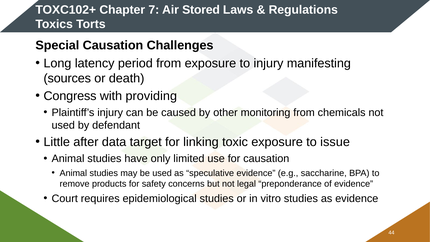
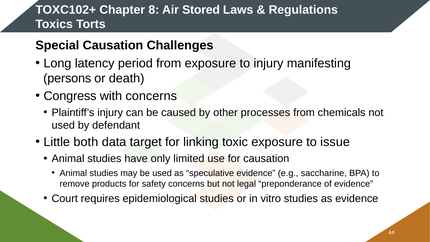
7: 7 -> 8 (154, 10)
sources: sources -> persons (67, 78)
with providing: providing -> concerns (151, 96)
monitoring: monitoring -> processes (265, 112)
after: after -> both (86, 142)
